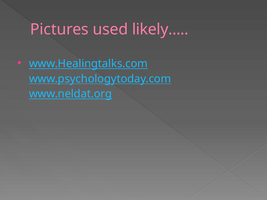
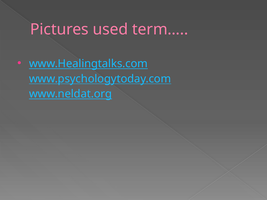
likely…: likely… -> term… (160, 29)
